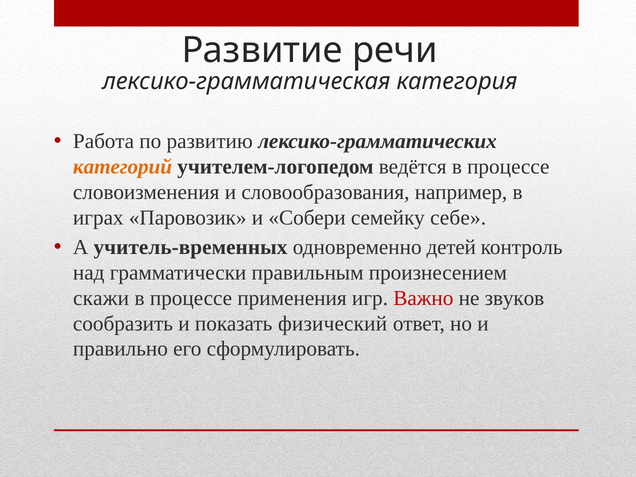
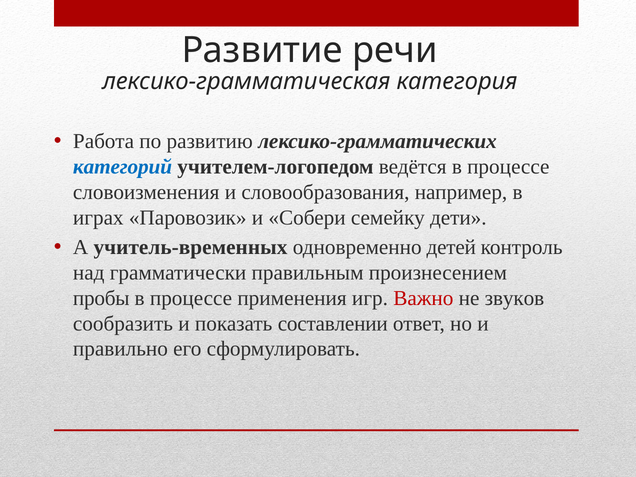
категорий colour: orange -> blue (123, 167)
себе: себе -> дети (458, 218)
скажи: скажи -> пробы (101, 298)
физический: физический -> составлении (333, 324)
